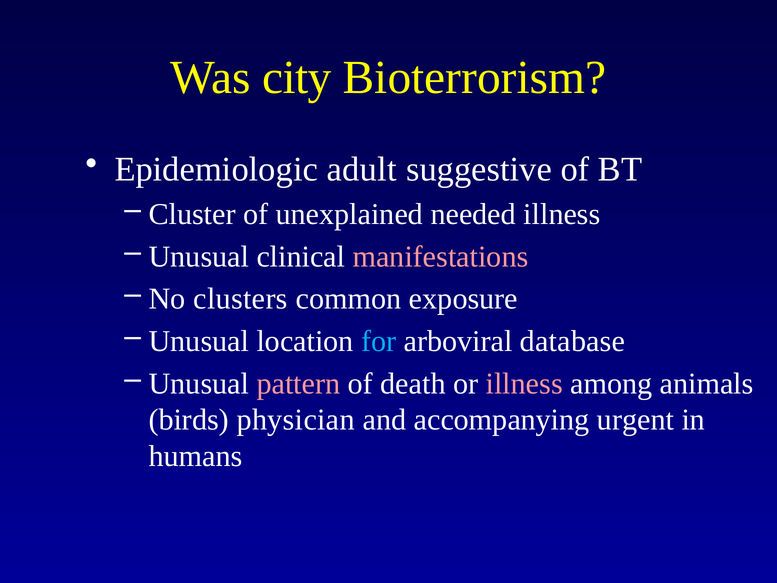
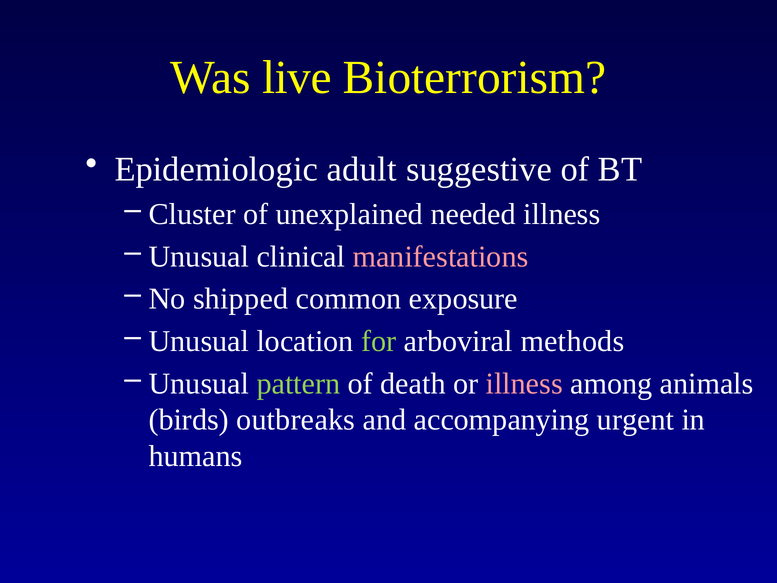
city: city -> live (297, 78)
clusters: clusters -> shipped (241, 299)
for colour: light blue -> light green (379, 341)
database: database -> methods (573, 341)
pattern colour: pink -> light green (298, 383)
physician: physician -> outbreaks (296, 420)
